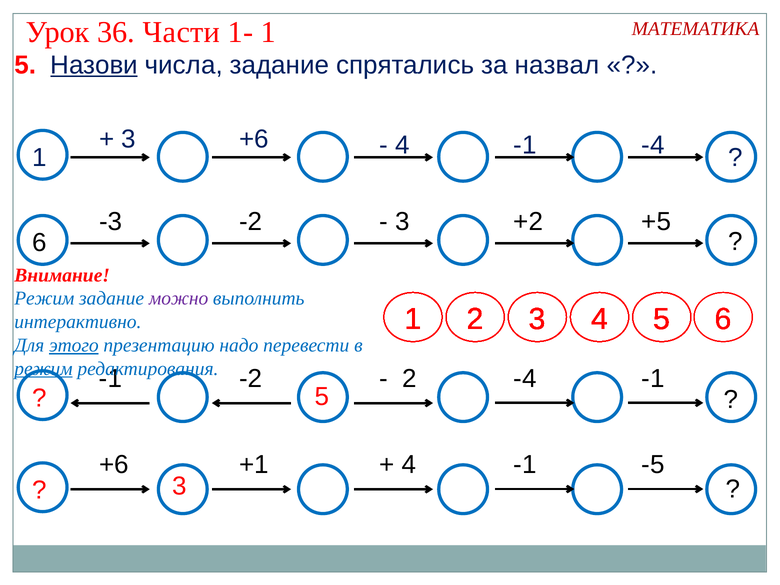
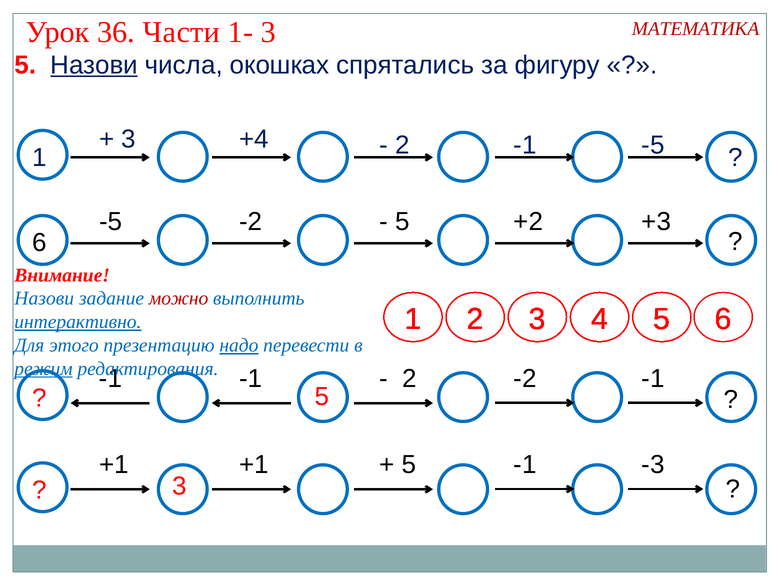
1- 1: 1 -> 3 (268, 32)
числа задание: задание -> окошках (280, 65)
назвал: назвал -> фигуру (557, 65)
3 +6: +6 -> +4 (254, 139)
4: 4 -> 2 (402, 145)
-1 -4: -4 -> -5 (653, 145)
-3: -3 -> -5 (111, 222)
3: 3 -> 5 (402, 222)
+5: +5 -> +3 (656, 222)
Режим: Режим -> Назови (44, 299)
можно colour: purple -> red (179, 299)
интерактивно underline: none -> present (78, 322)
этого underline: present -> none (74, 345)
надо underline: none -> present (239, 345)
-2: -2 -> -1 (251, 379)
2 -4: -4 -> -2 (525, 379)
+6: +6 -> +1 (114, 465)
4: 4 -> 5 (409, 465)
-5: -5 -> -3 (653, 465)
